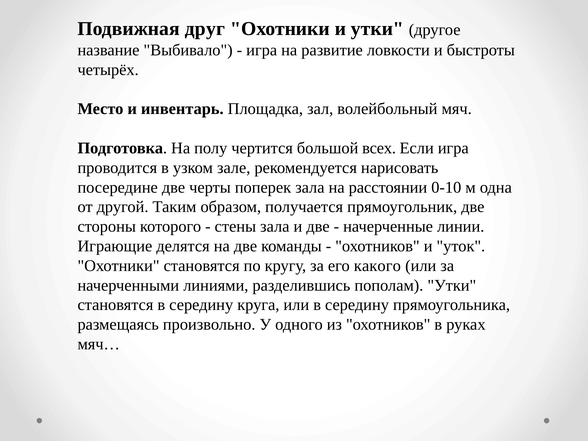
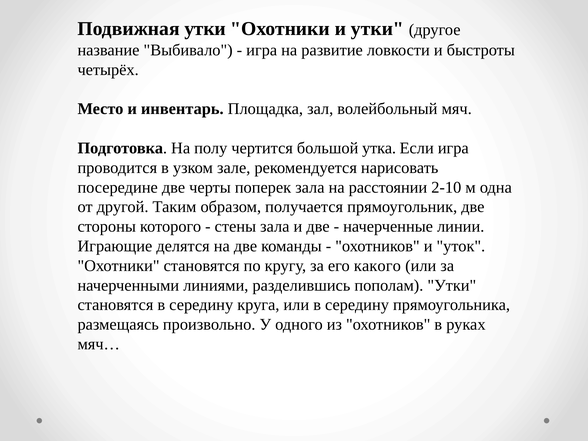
Подвижная друг: друг -> утки (205, 29)
всех: всех -> утка (379, 148)
0-10: 0-10 -> 2-10 (446, 187)
